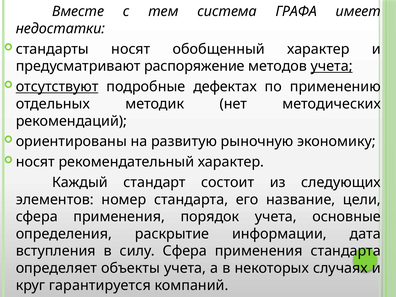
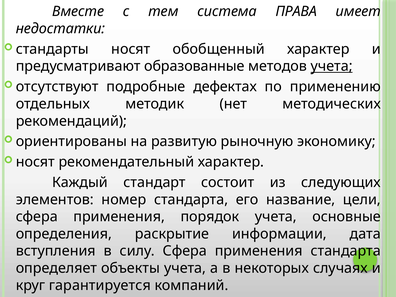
ГРАФА: ГРАФА -> ПРАВА (296, 12)
распоряжение: распоряжение -> образованные (194, 66)
отсутствуют underline: present -> none (57, 87)
